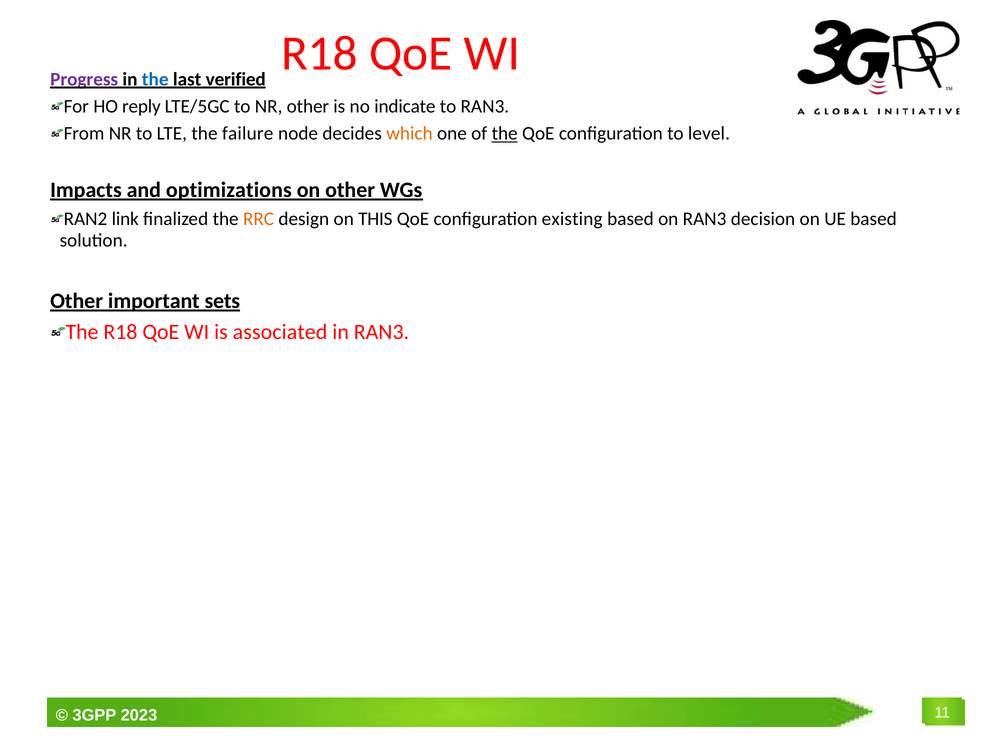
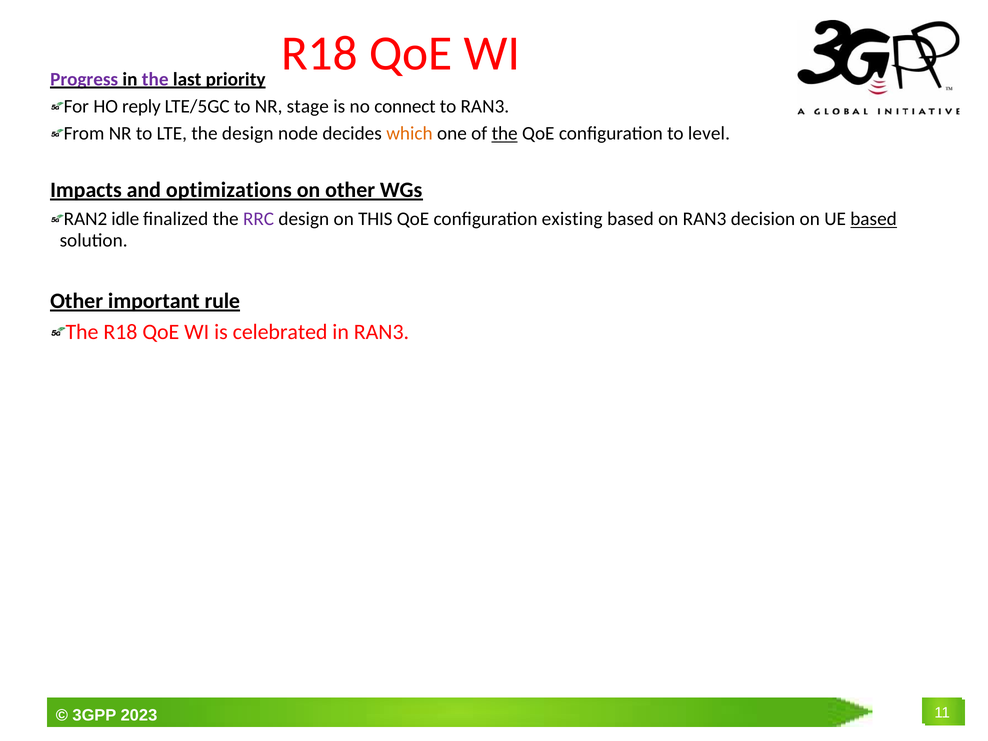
the colour: blue -> purple (155, 79)
verified: verified -> priority (236, 79)
NR other: other -> stage (308, 106)
indicate: indicate -> connect (405, 106)
the failure: failure -> design (248, 134)
link: link -> idle (125, 219)
RRC colour: orange -> purple (259, 219)
based underline: none -> present (874, 219)
sets: sets -> rule (222, 301)
associated: associated -> celebrated (280, 332)
